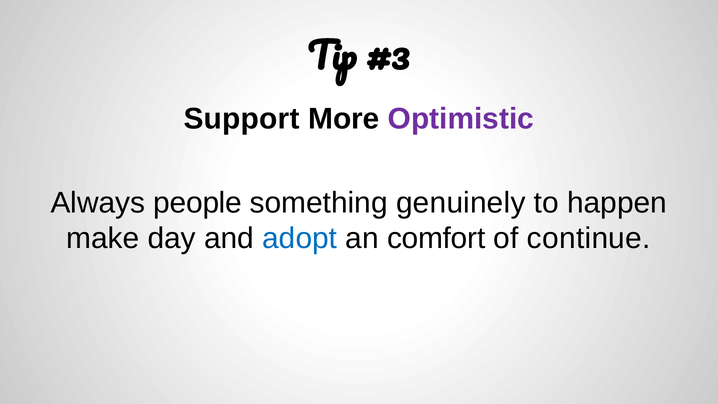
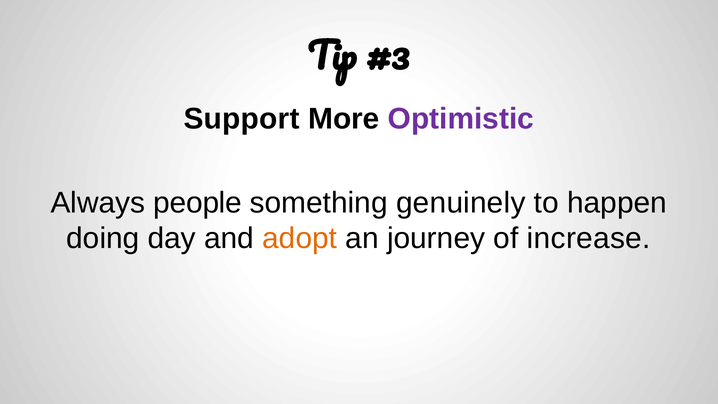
make: make -> doing (103, 238)
adopt colour: blue -> orange (300, 238)
comfort: comfort -> journey (436, 238)
continue: continue -> increase (589, 238)
